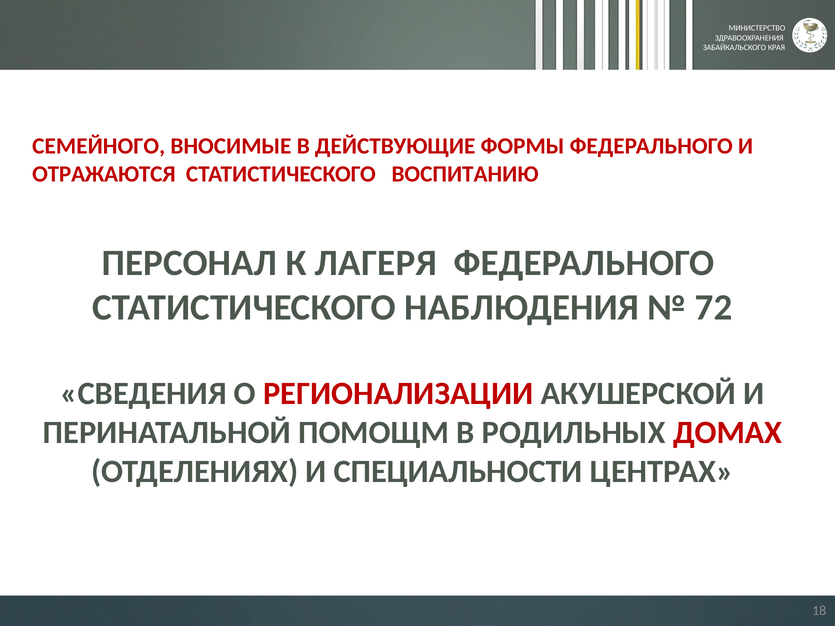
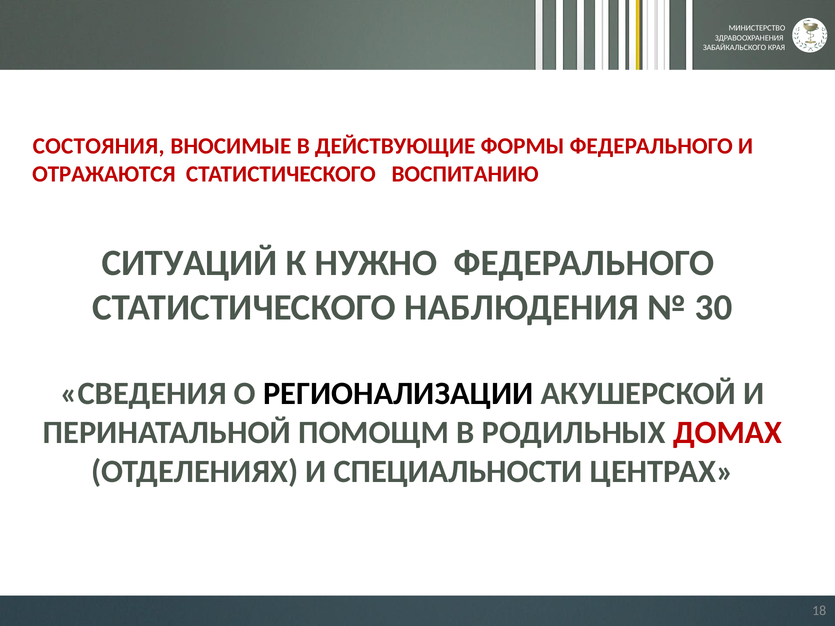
СЕМЕЙНОГО: СЕМЕЙНОГО -> СОСТОЯНИЯ (99, 146)
ПЕРСОНАЛ: ПЕРСОНАЛ -> СИТУАЦИЙ (190, 263)
ЛАГЕРЯ: ЛАГЕРЯ -> НУЖНО (376, 263)
72: 72 -> 30 (714, 308)
РЕГИОНАЛИЗАЦИИ colour: red -> black (398, 394)
